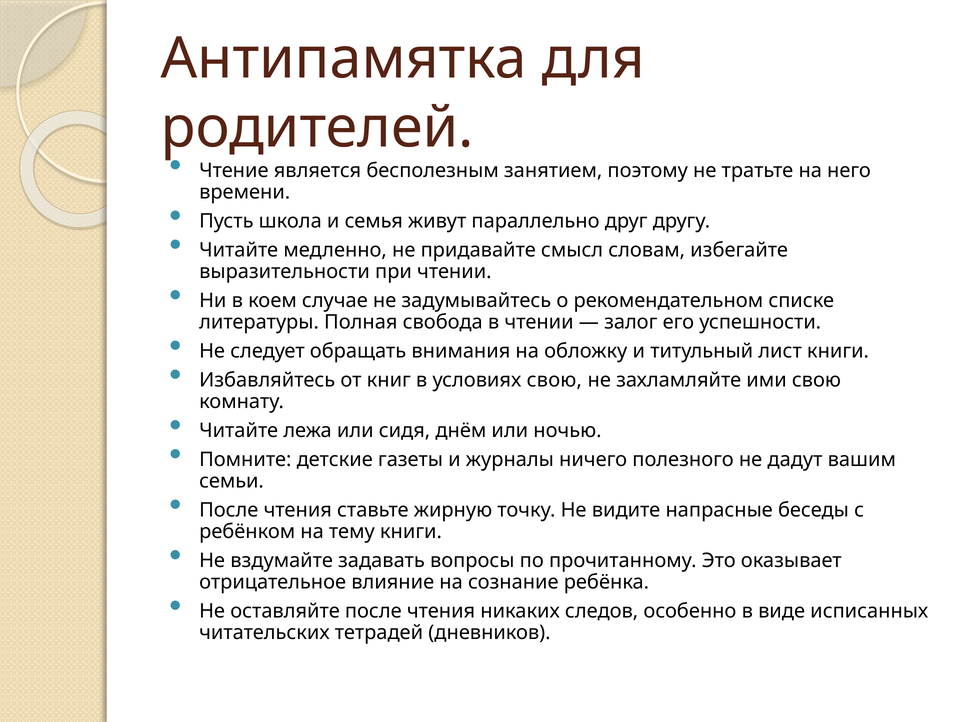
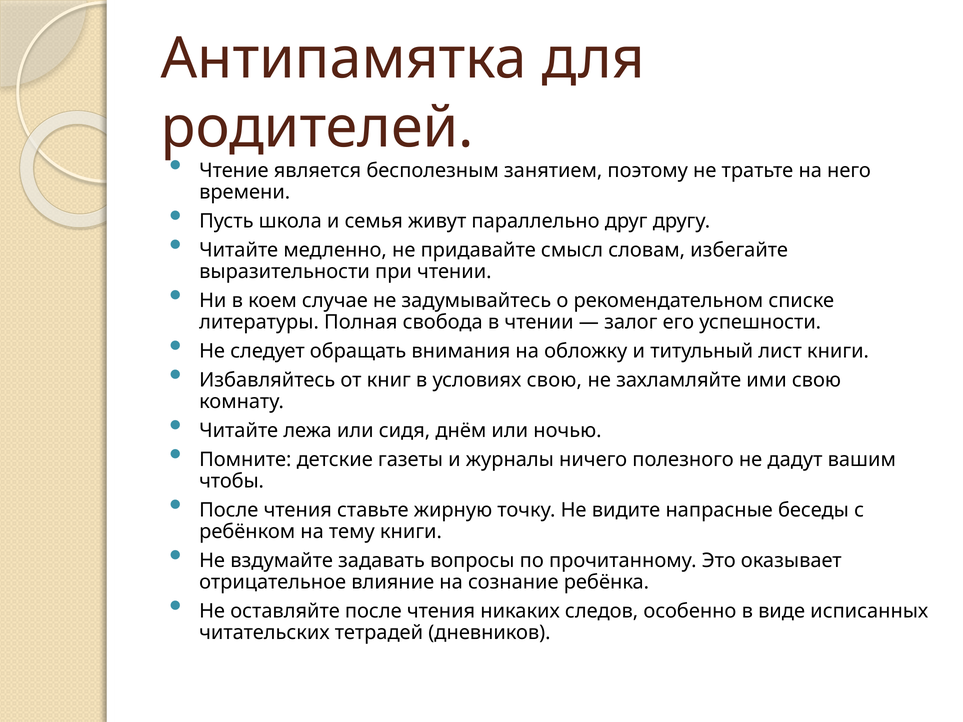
семьи: семьи -> чтобы (232, 481)
